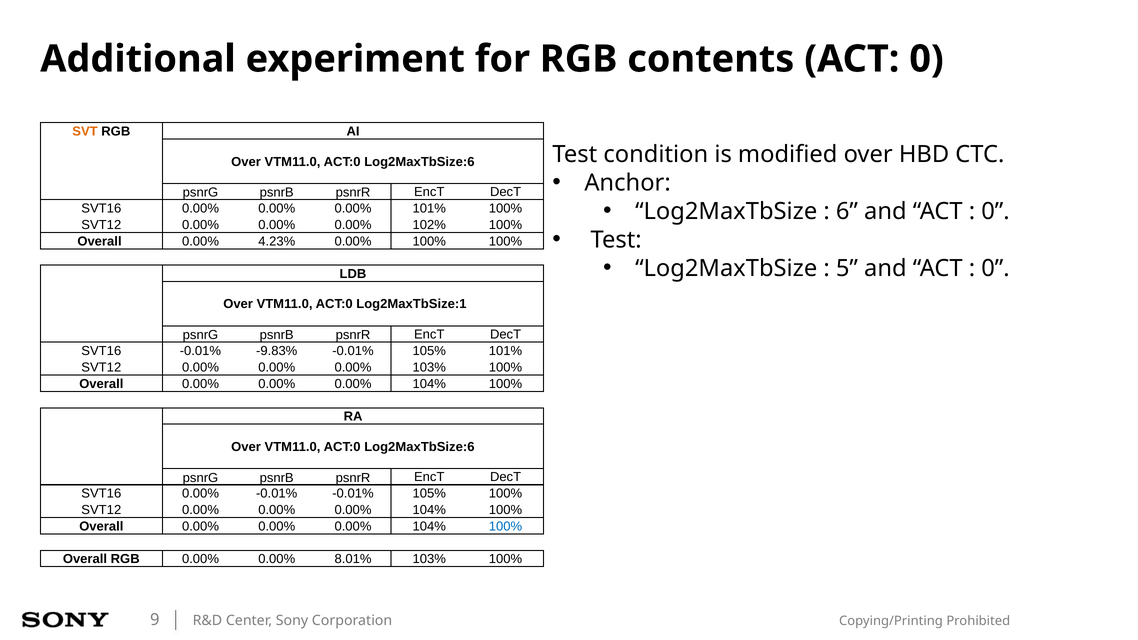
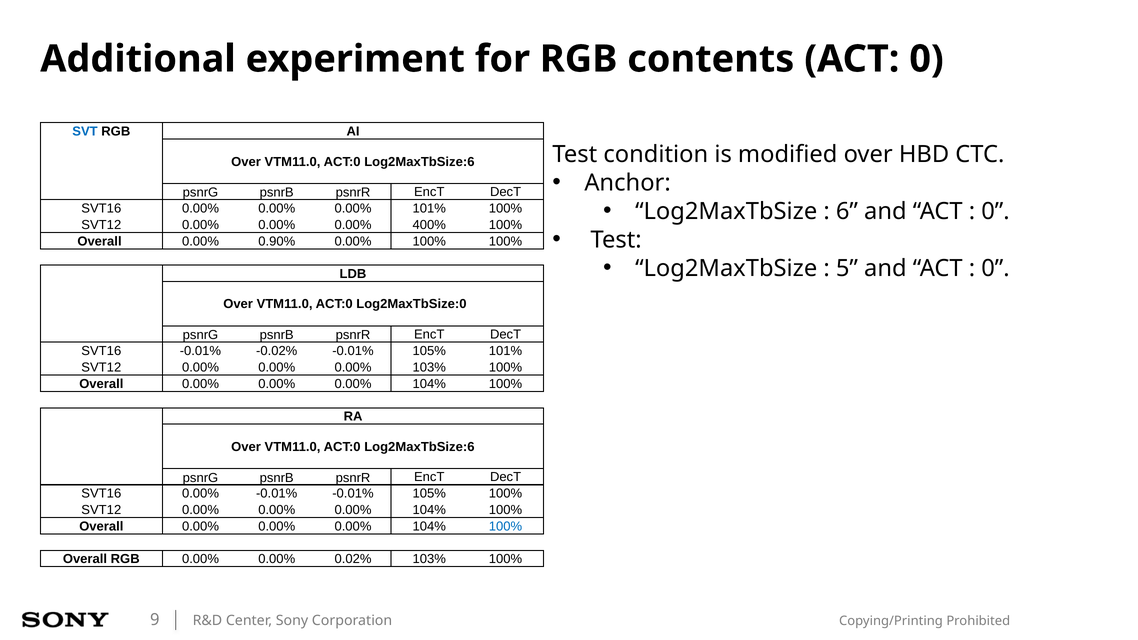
SVT colour: orange -> blue (85, 131)
102%: 102% -> 400% (429, 225)
4.23%: 4.23% -> 0.90% (277, 241)
Log2MaxTbSize:1: Log2MaxTbSize:1 -> Log2MaxTbSize:0 (411, 304)
-9.83%: -9.83% -> -0.02% (277, 351)
8.01%: 8.01% -> 0.02% (353, 559)
